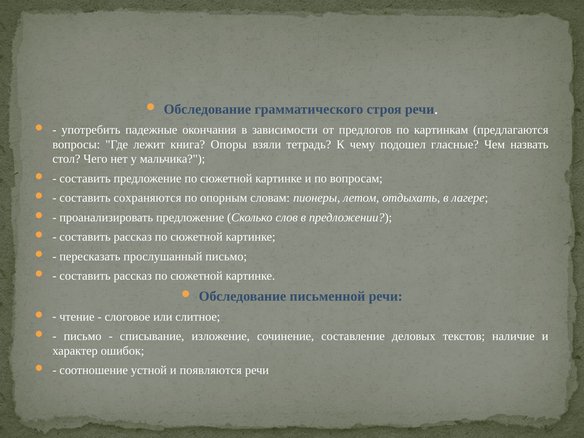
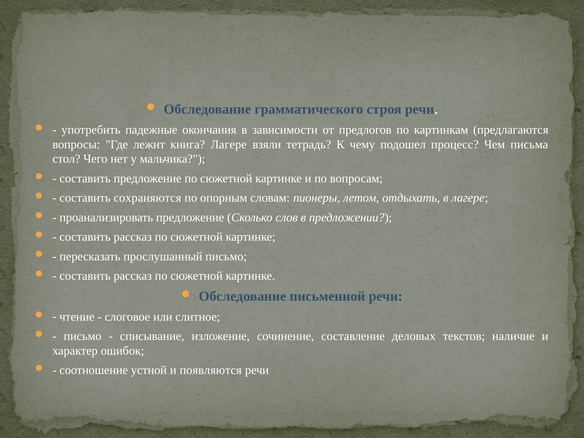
книга Опоры: Опоры -> Лагере (229, 144)
гласные: гласные -> процесс (455, 144)
назвать: назвать -> письма (529, 144)
